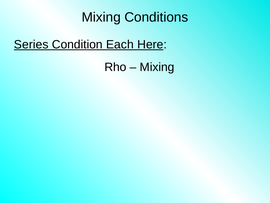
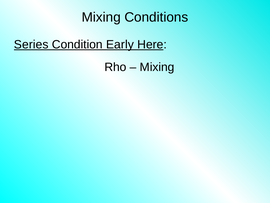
Each: Each -> Early (120, 44)
